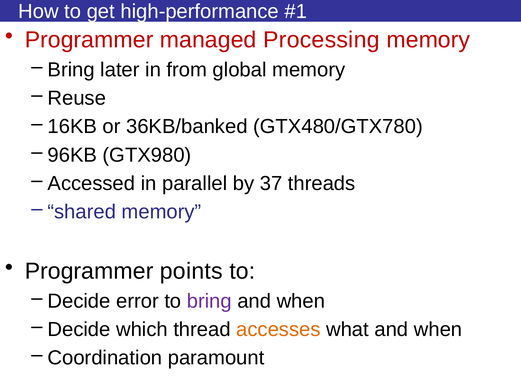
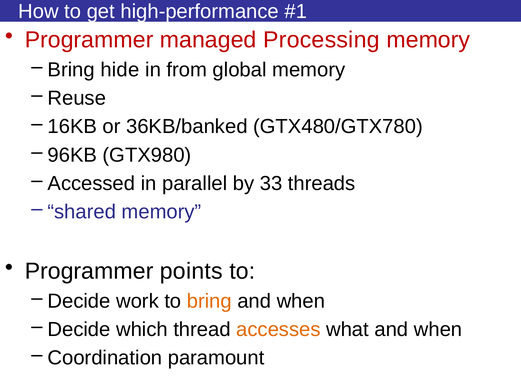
later: later -> hide (120, 70)
37: 37 -> 33 (271, 183)
error: error -> work (137, 301)
bring colour: purple -> orange (209, 301)
